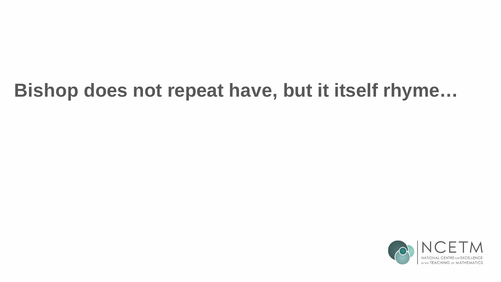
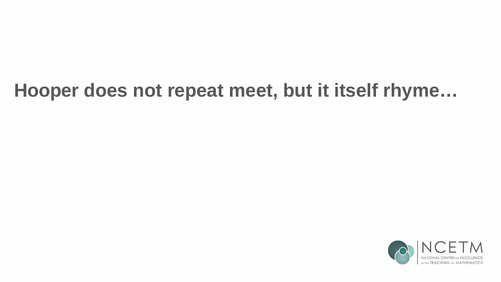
Bishop: Bishop -> Hooper (46, 91)
have: have -> meet (253, 91)
